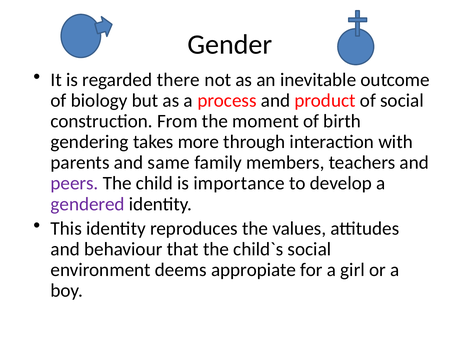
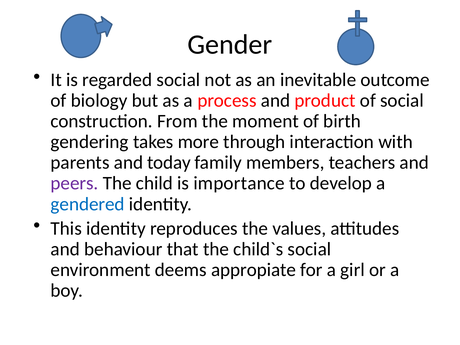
regarded there: there -> social (178, 80)
same: same -> today (169, 163)
gendered colour: purple -> blue (88, 204)
